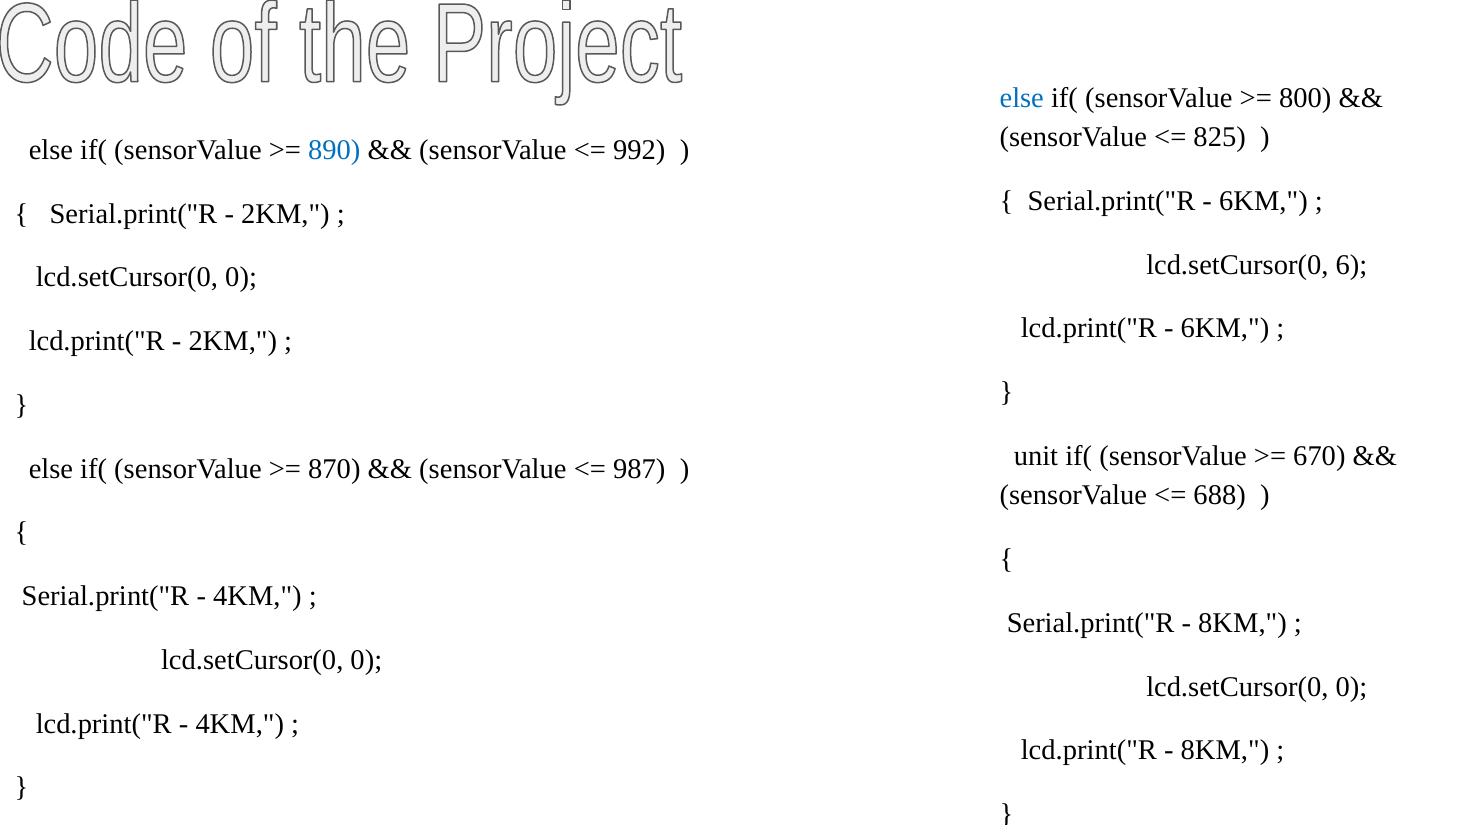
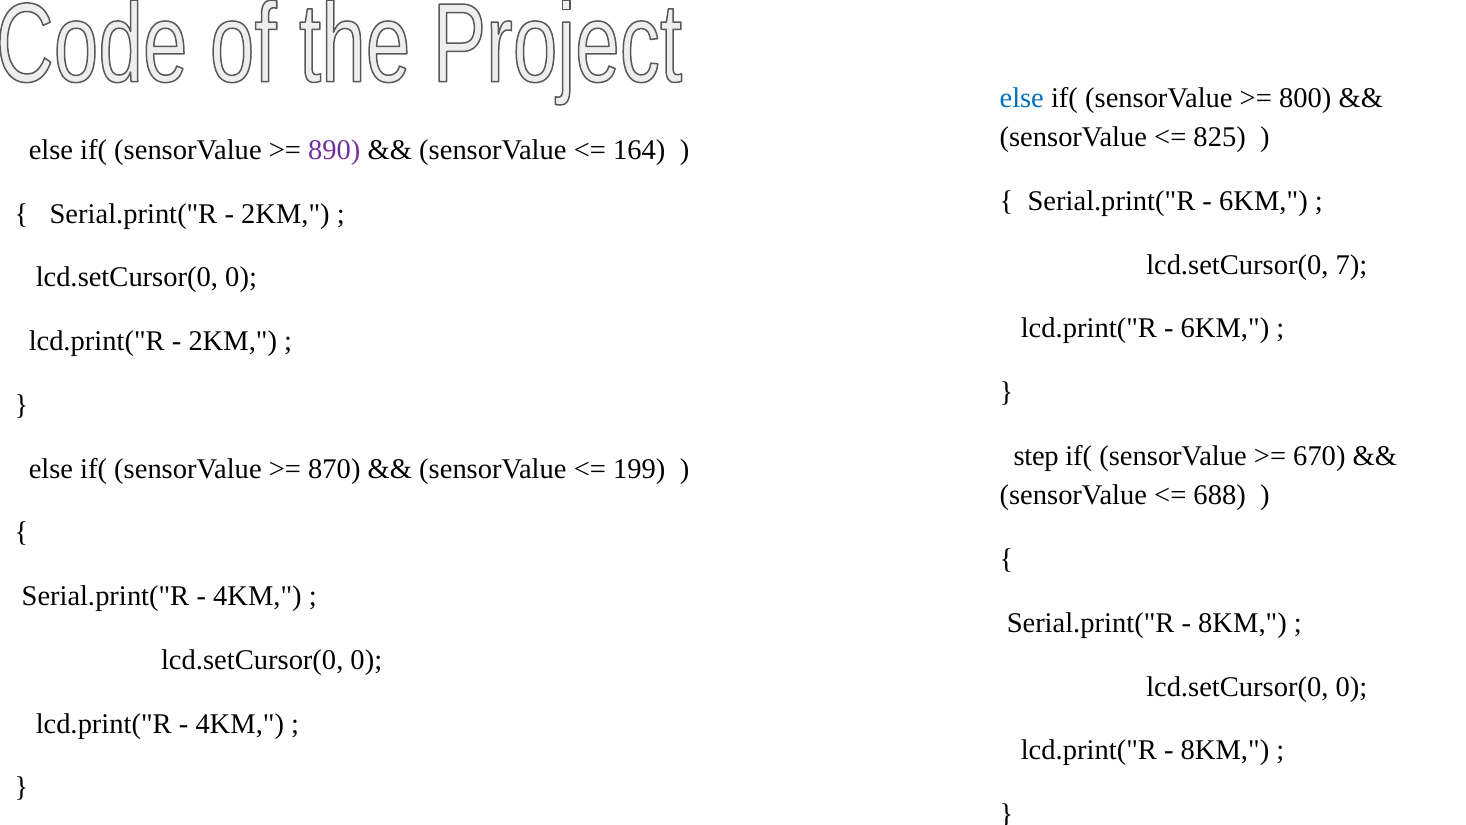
890 colour: blue -> purple (334, 150)
992: 992 -> 164 (639, 150)
6: 6 -> 7 (1351, 265)
unit: unit -> step (1036, 456)
987: 987 -> 199 (639, 468)
